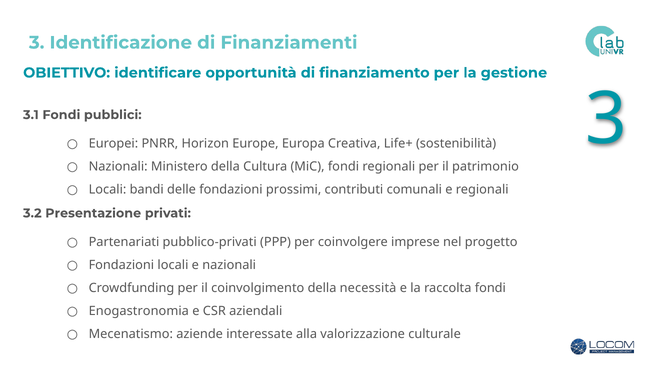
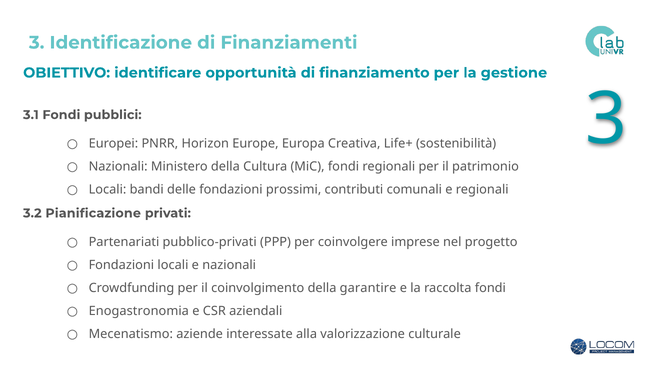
Presentazione: Presentazione -> Pianificazione (93, 213)
necessità: necessità -> garantire (368, 288)
